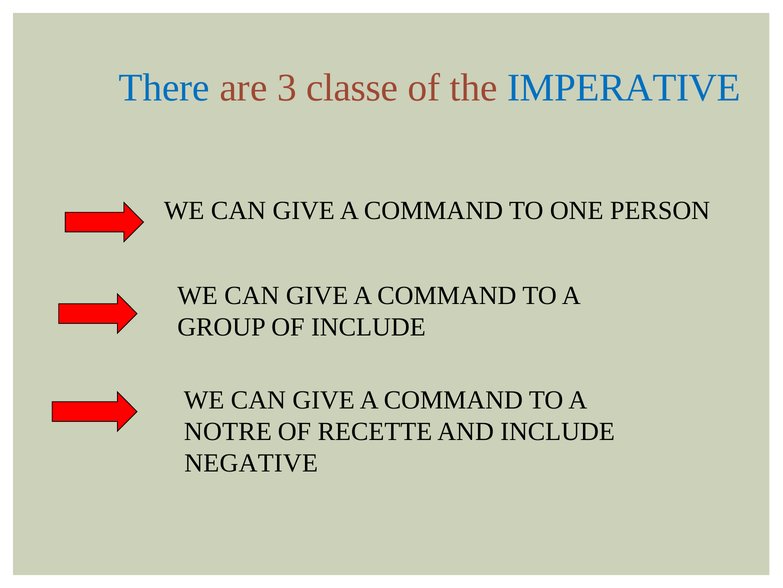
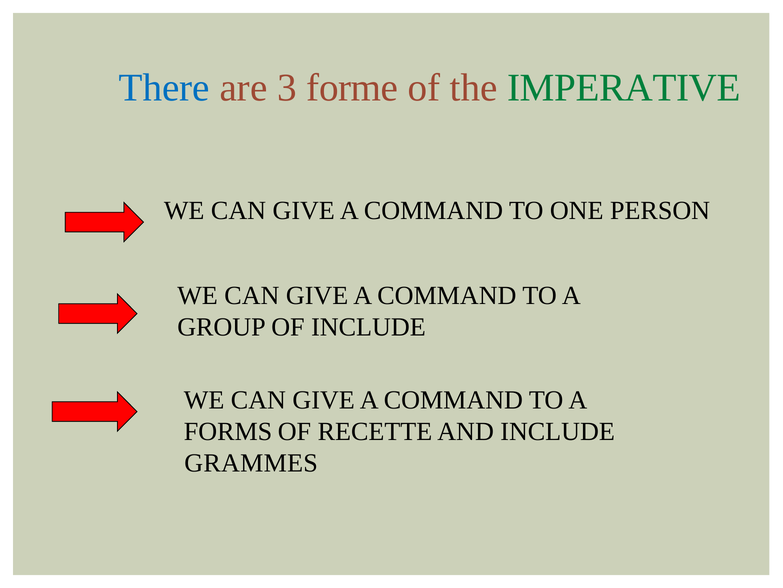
classe: classe -> forme (352, 88)
IMPERATIVE colour: blue -> green (624, 88)
NOTRE: NOTRE -> FORMS (228, 431)
NEGATIVE: NEGATIVE -> GRAMMES (251, 462)
